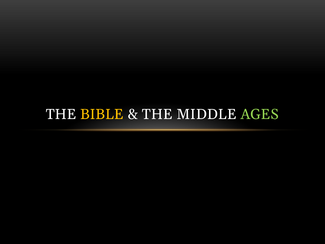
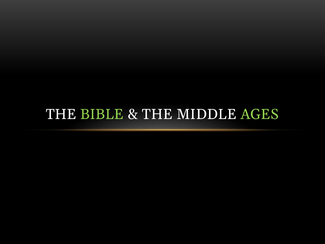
BIBLE colour: yellow -> light green (102, 114)
